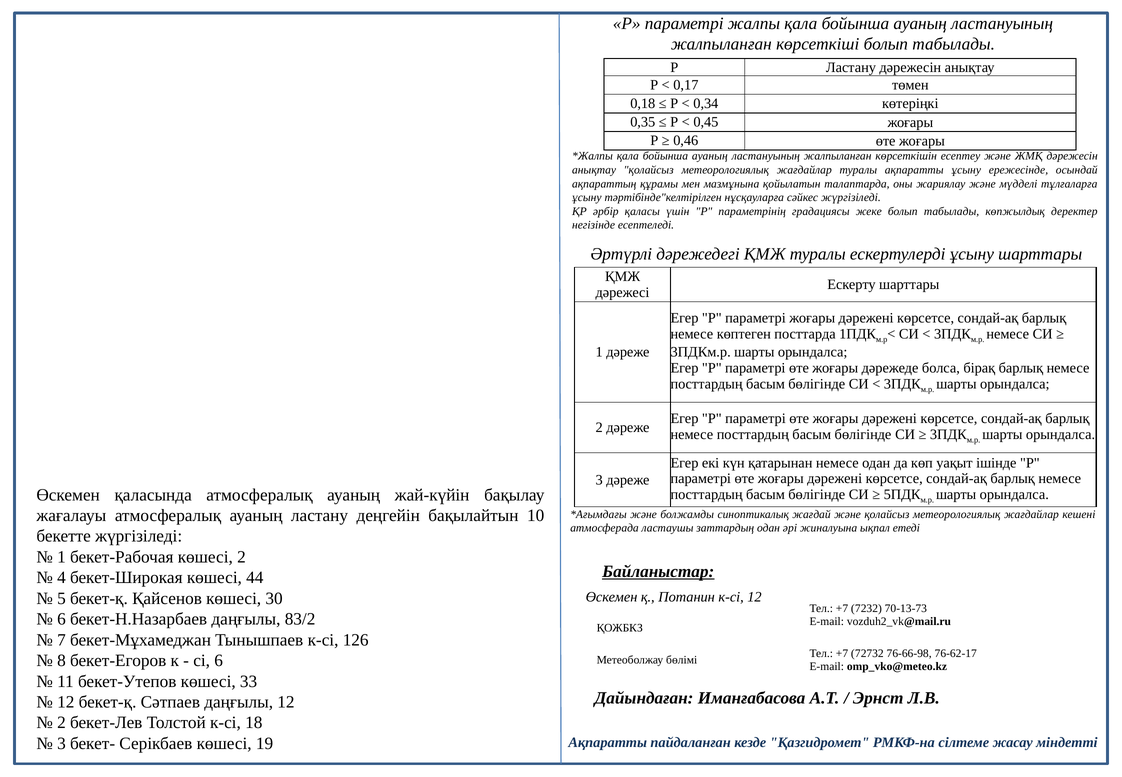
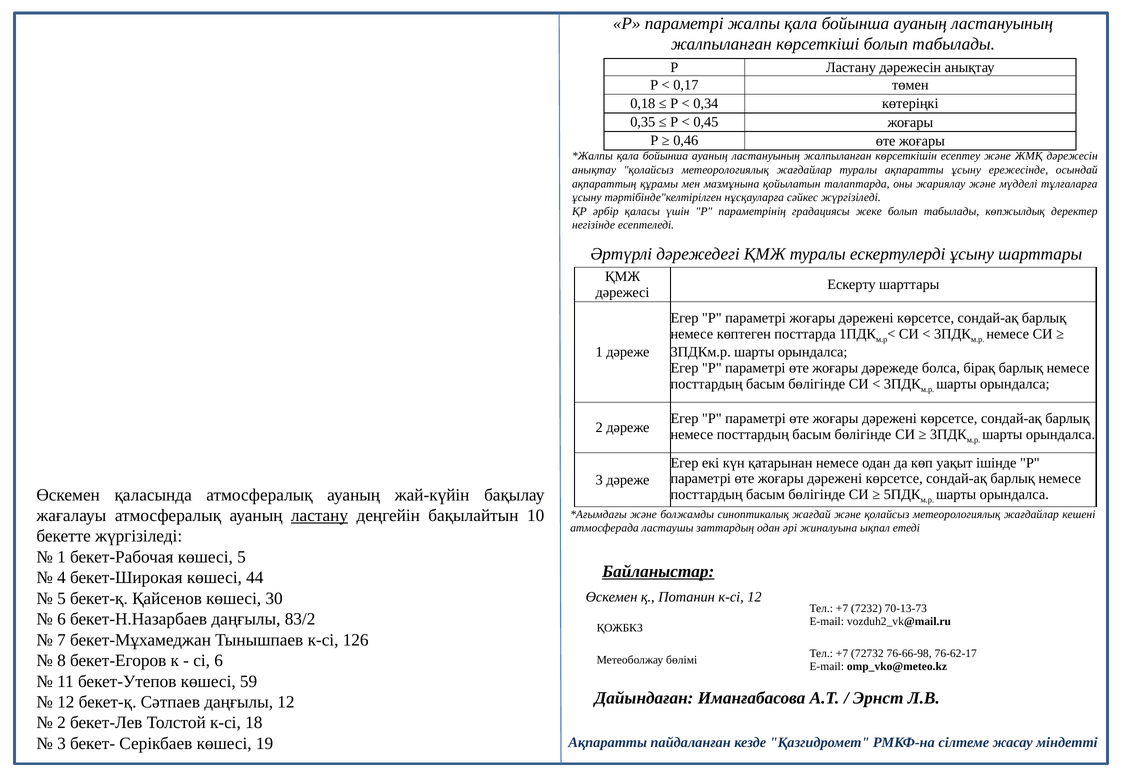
ластану underline: none -> present (320, 515)
көшесі 2: 2 -> 5 (242, 557)
33: 33 -> 59 (249, 681)
